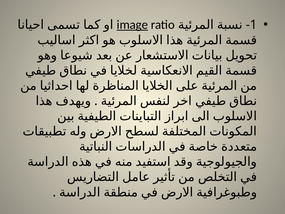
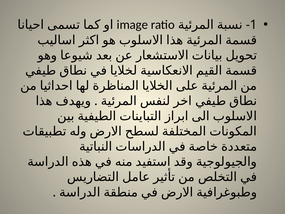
image underline: present -> none (132, 25)
